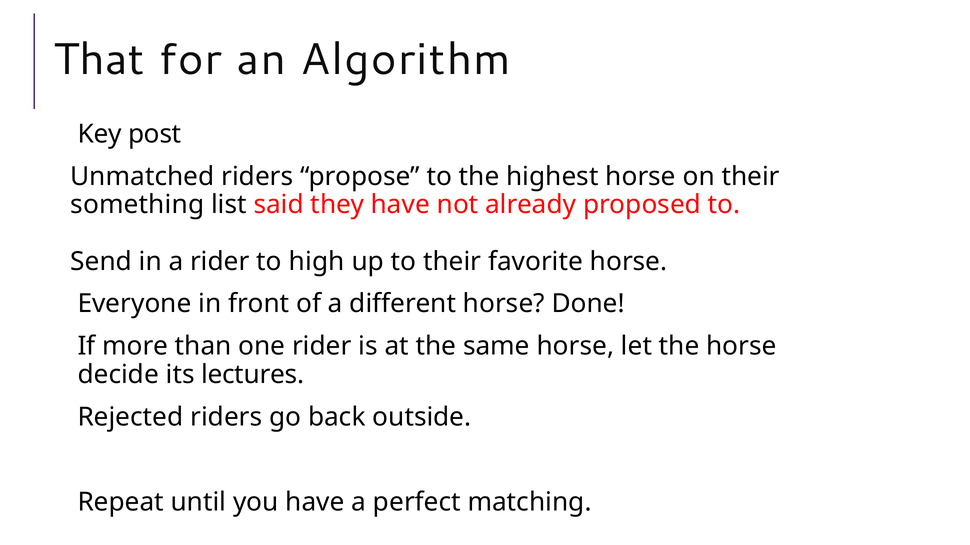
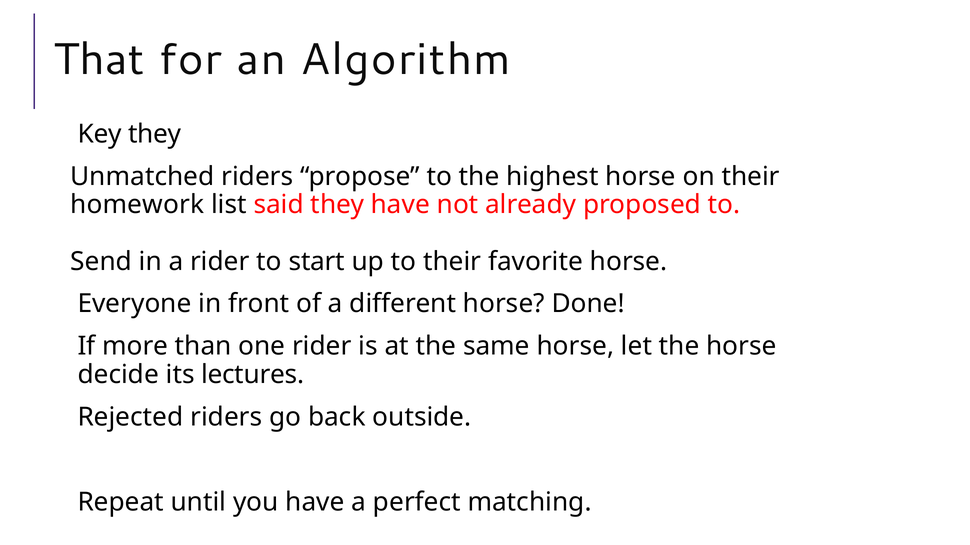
Key post: post -> they (155, 134)
something: something -> homework (137, 205)
high: high -> start (317, 262)
